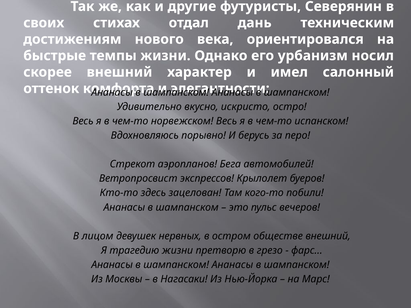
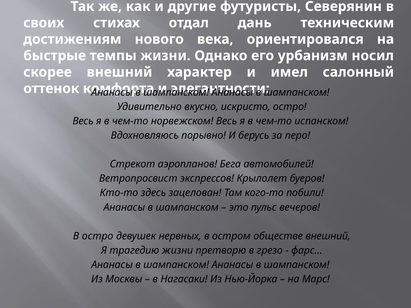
В лицом: лицом -> остро (98, 236)
